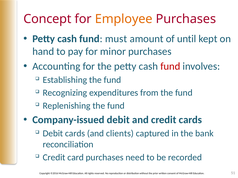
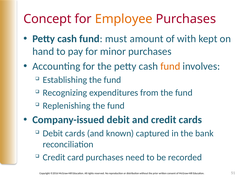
until: until -> with (187, 39)
fund colour: red -> orange (170, 66)
clients: clients -> known (120, 134)
